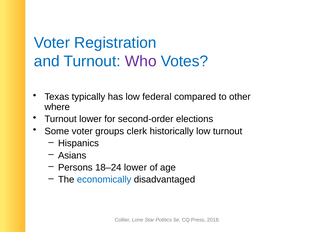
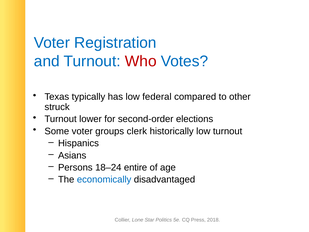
Who colour: purple -> red (141, 61)
where: where -> struck (57, 107)
18–24 lower: lower -> entire (136, 167)
